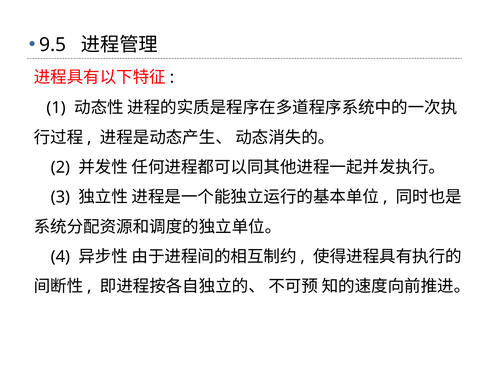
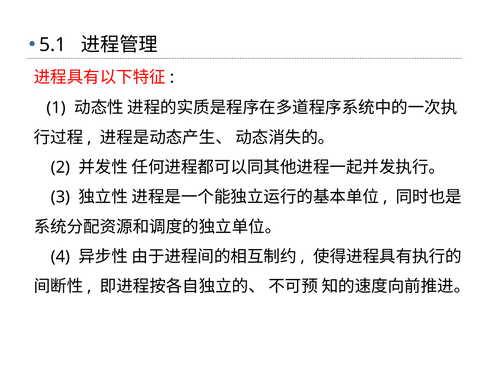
9.5: 9.5 -> 5.1 (53, 45)
